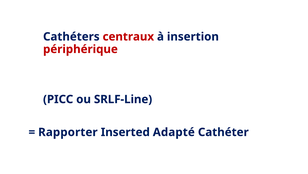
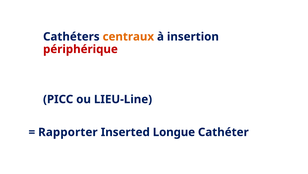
centraux colour: red -> orange (128, 37)
SRLF-Line: SRLF-Line -> LIEU-Line (123, 99)
Adapté: Adapté -> Longue (174, 132)
